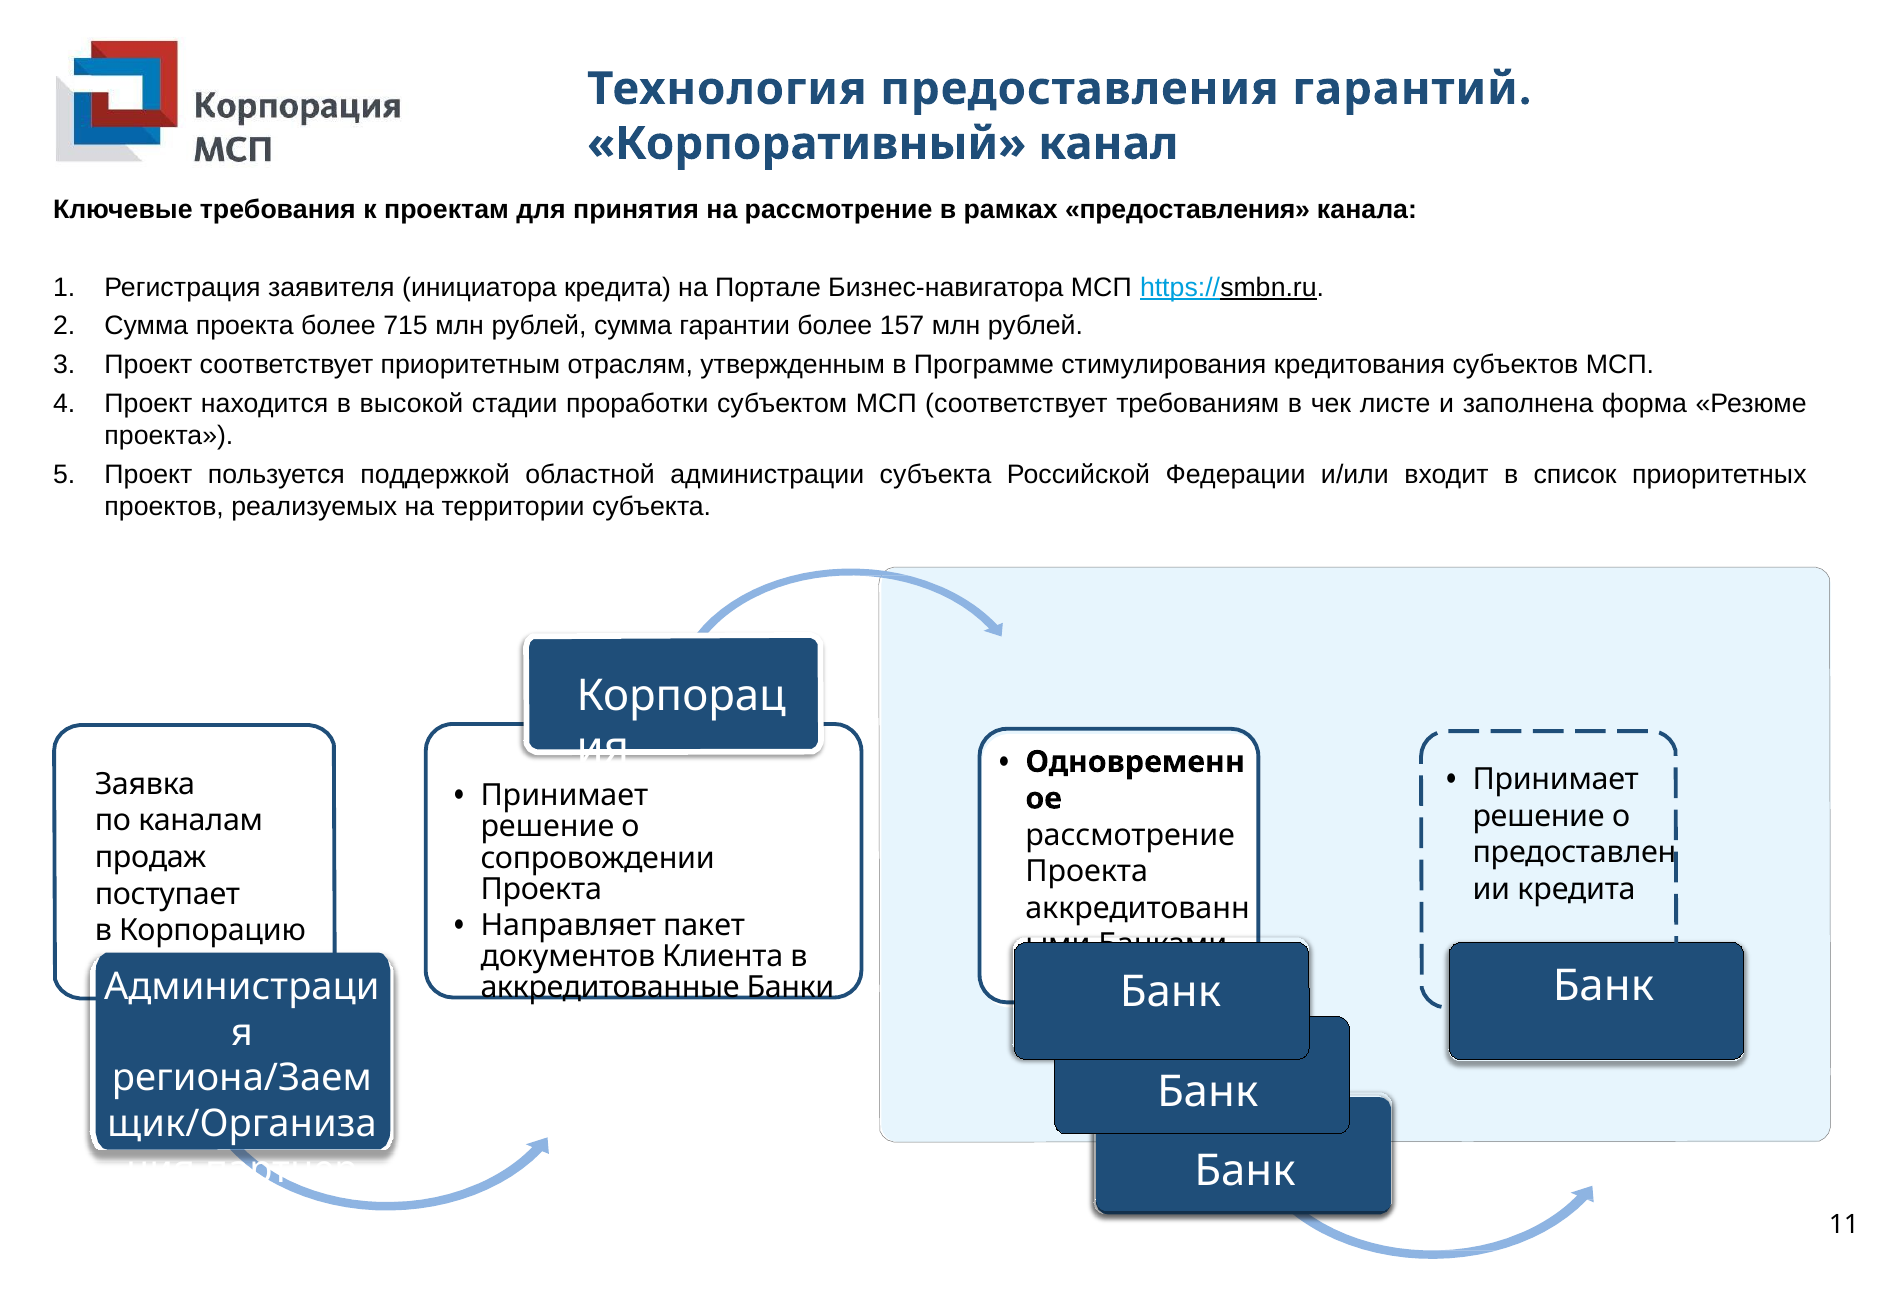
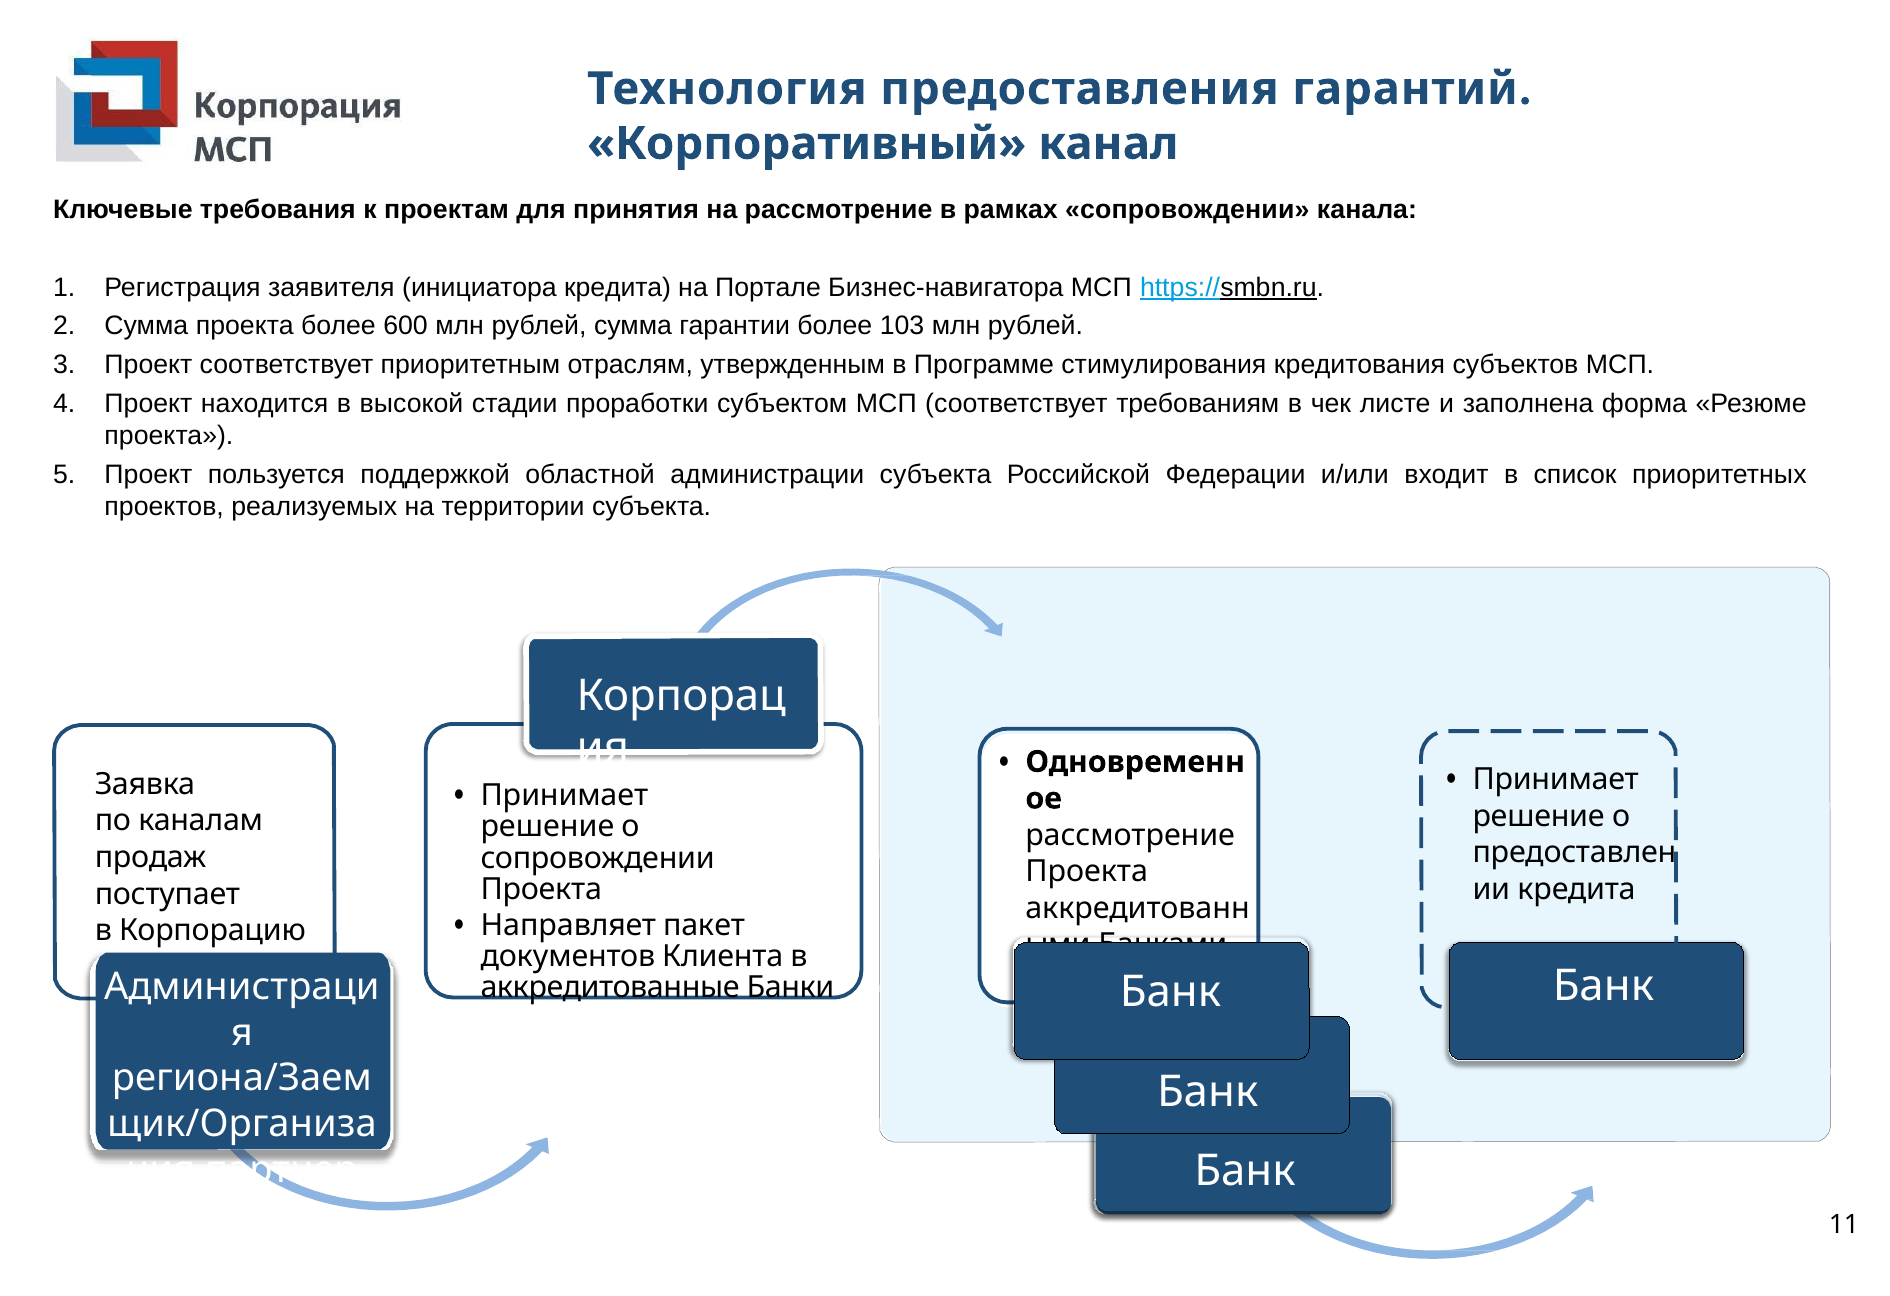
рамках предоставления: предоставления -> сопровождении (1187, 210)
715: 715 -> 600 (406, 326)
157: 157 -> 103 (902, 326)
